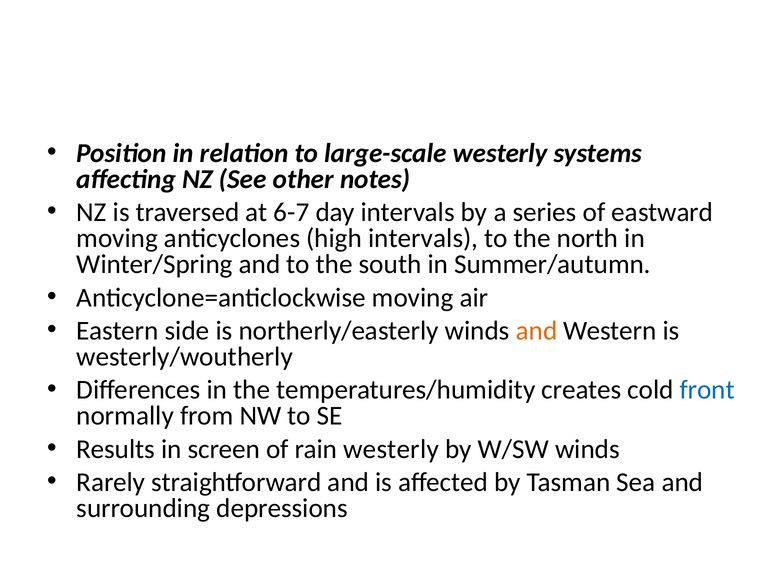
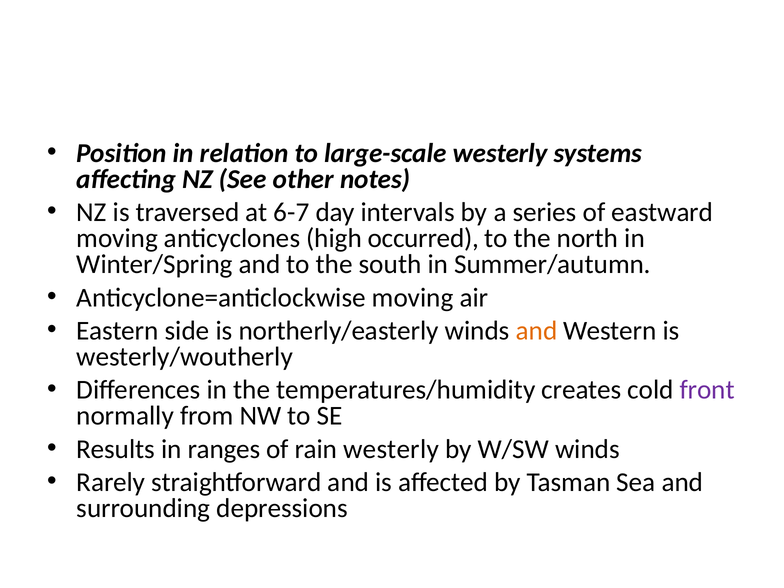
high intervals: intervals -> occurred (423, 238)
front colour: blue -> purple (707, 390)
screen: screen -> ranges (224, 449)
